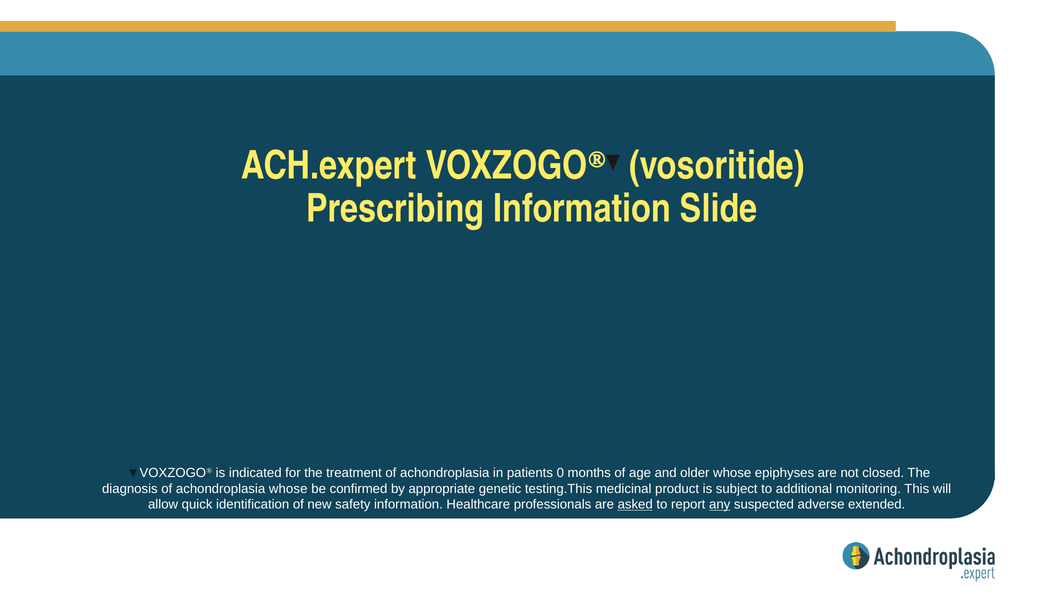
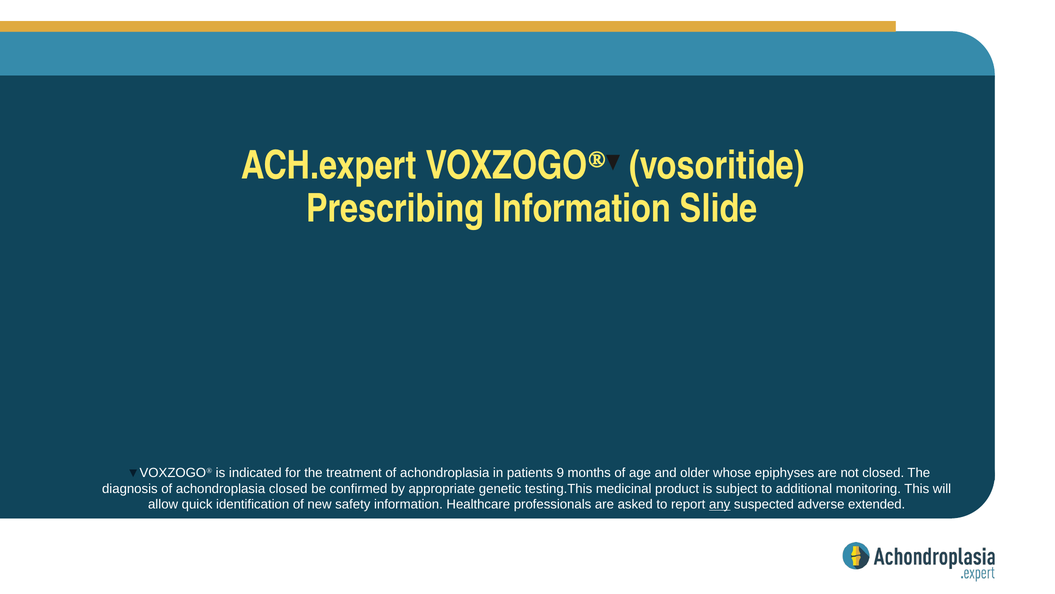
0: 0 -> 9 (560, 472)
achondroplasia whose: whose -> closed (288, 488)
asked underline: present -> none (635, 504)
